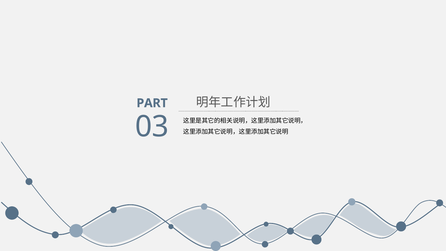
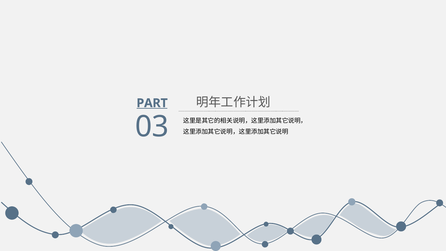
PART underline: none -> present (152, 103)
